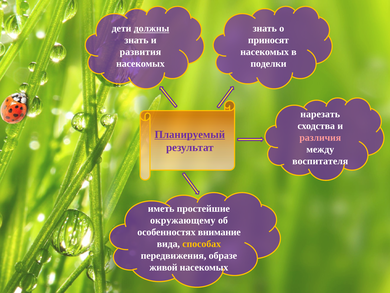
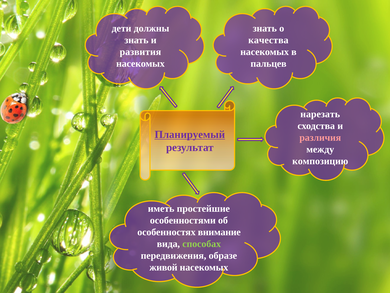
должны underline: present -> none (152, 28)
приносят: приносят -> качества (268, 40)
поделки: поделки -> пальцев (268, 64)
воспитателя: воспитателя -> композицию (320, 161)
окружающему: окружающему -> особенностями (183, 220)
способах colour: yellow -> light green (202, 244)
